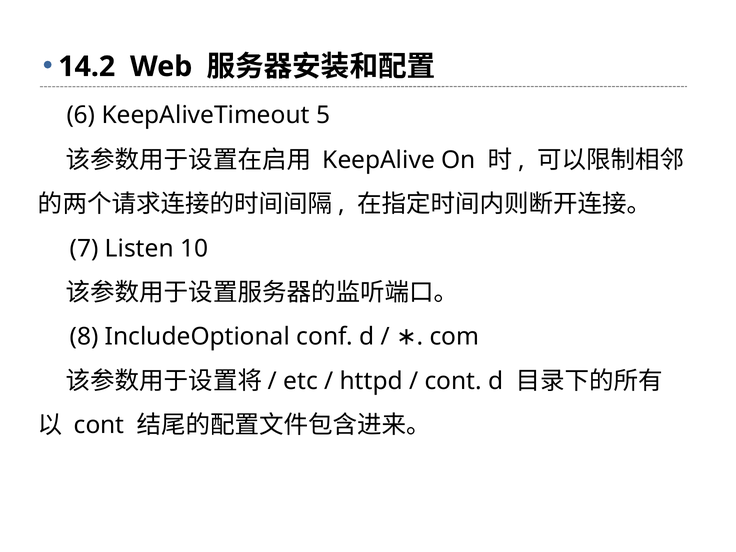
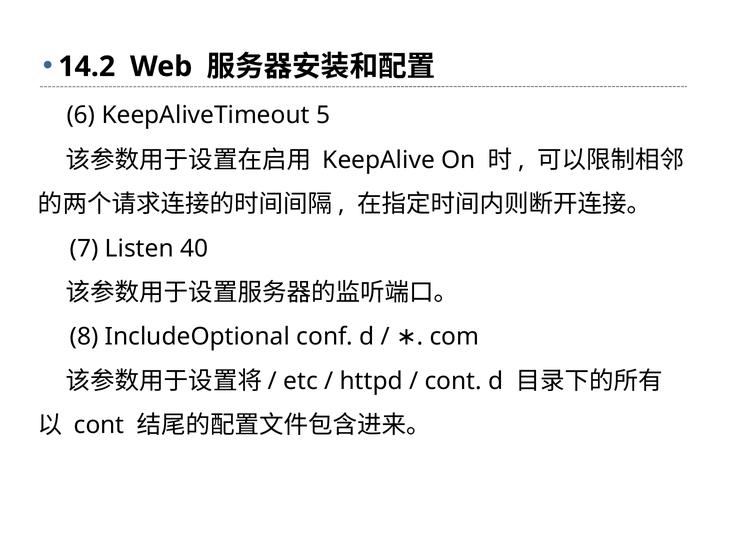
10: 10 -> 40 (194, 249)
